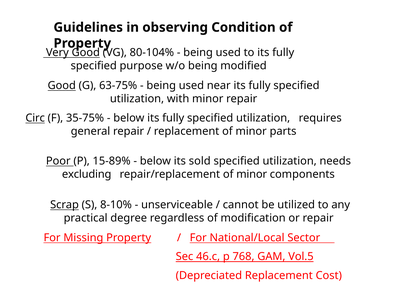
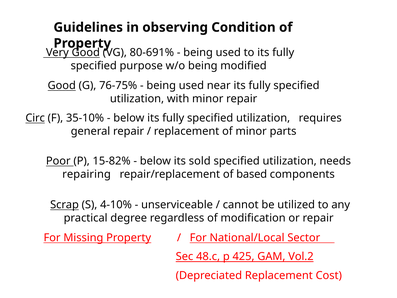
80-104%: 80-104% -> 80-691% (152, 52)
63-75%: 63-75% -> 76-75% (118, 85)
35-75%: 35-75% -> 35-10% (85, 118)
15-89%: 15-89% -> 15-82% (112, 161)
excluding: excluding -> repairing (87, 174)
repair/replacement of minor: minor -> based (252, 174)
8-10%: 8-10% -> 4-10% (116, 205)
46.c: 46.c -> 48.c (208, 256)
768: 768 -> 425 (243, 256)
Vol.5: Vol.5 -> Vol.2 (301, 256)
